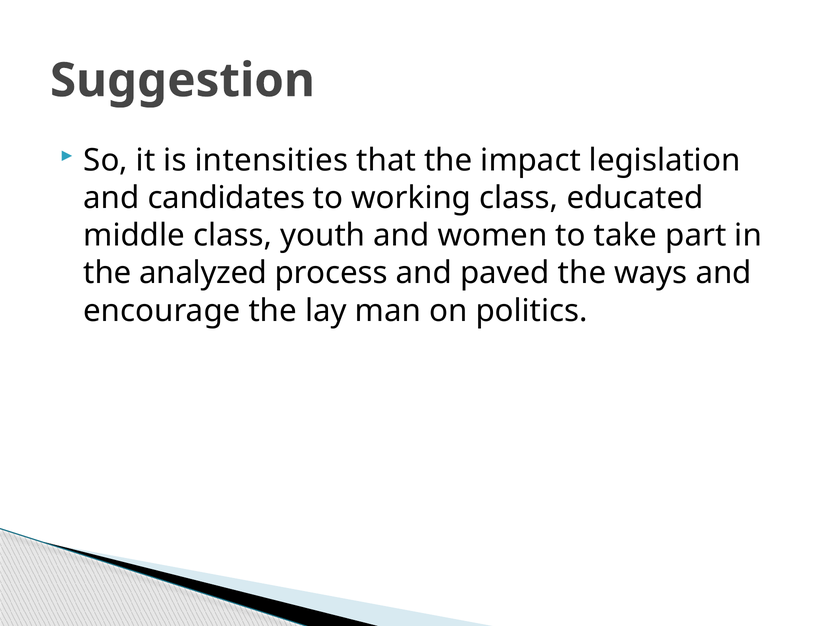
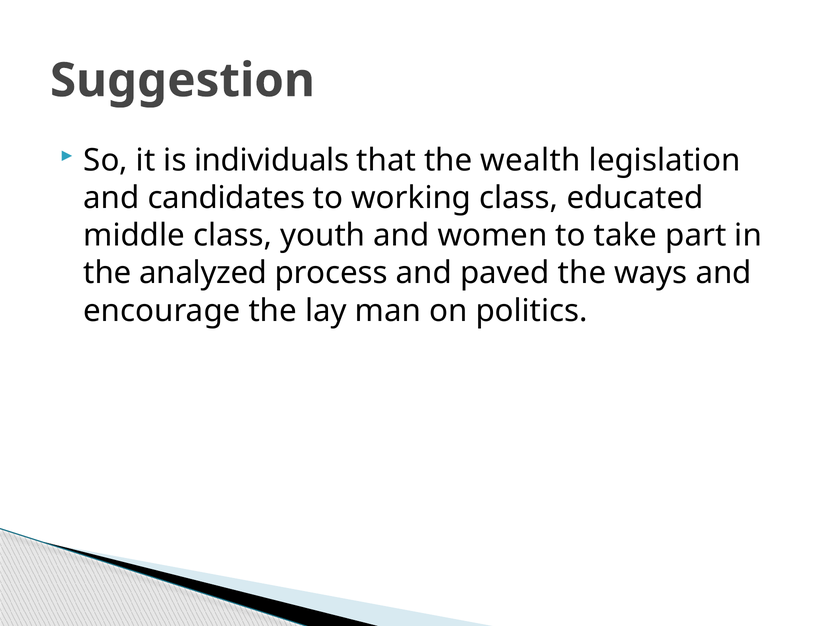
intensities: intensities -> individuals (272, 160)
impact: impact -> wealth (530, 160)
